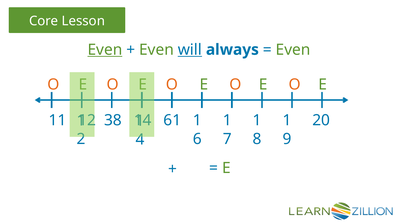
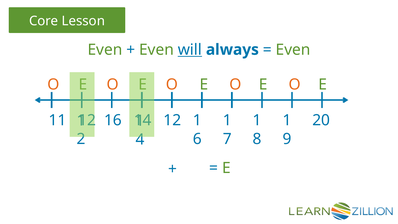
Even underline: present -> none (105, 50)
38: 38 -> 16 (113, 120)
61: 61 -> 12 (172, 120)
